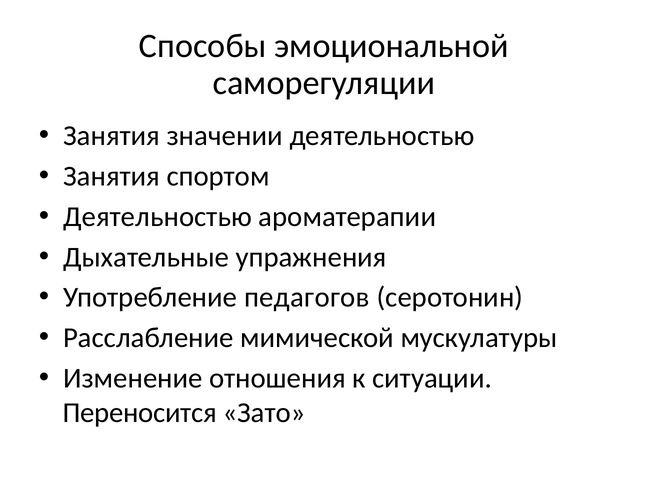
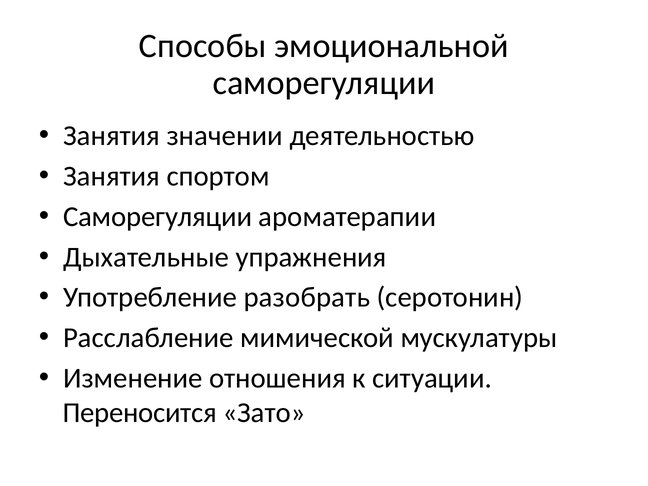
Деятельностью: Деятельностью -> Саморегуляции (158, 217)
педагогов: педагогов -> разобрать (307, 297)
